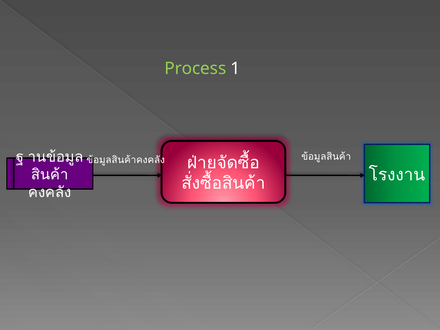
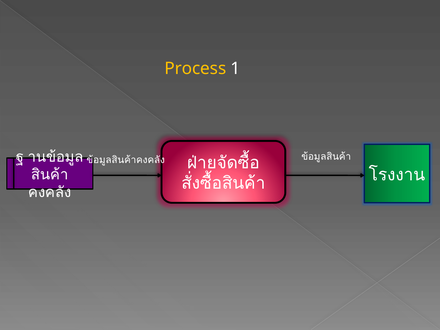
Process colour: light green -> yellow (195, 69)
